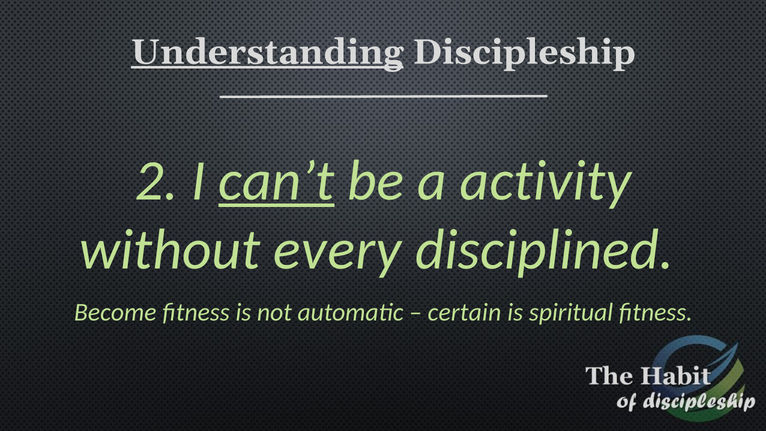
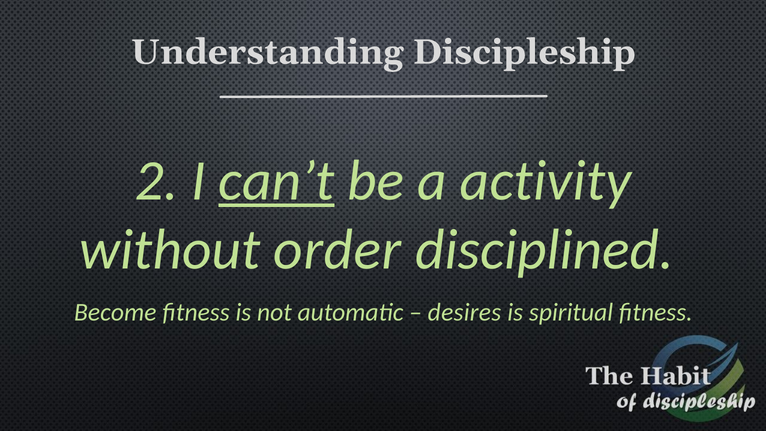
Understanding underline: present -> none (267, 52)
every: every -> order (337, 250)
certain: certain -> desires (464, 312)
